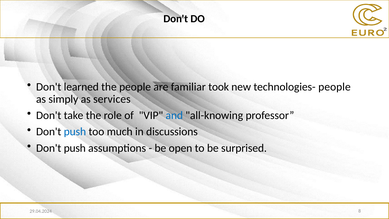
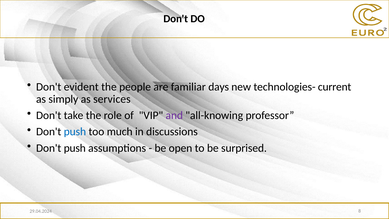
learned: learned -> evident (81, 87)
took: took -> days (219, 87)
technologies- people: people -> current (335, 87)
and colour: blue -> purple (174, 115)
